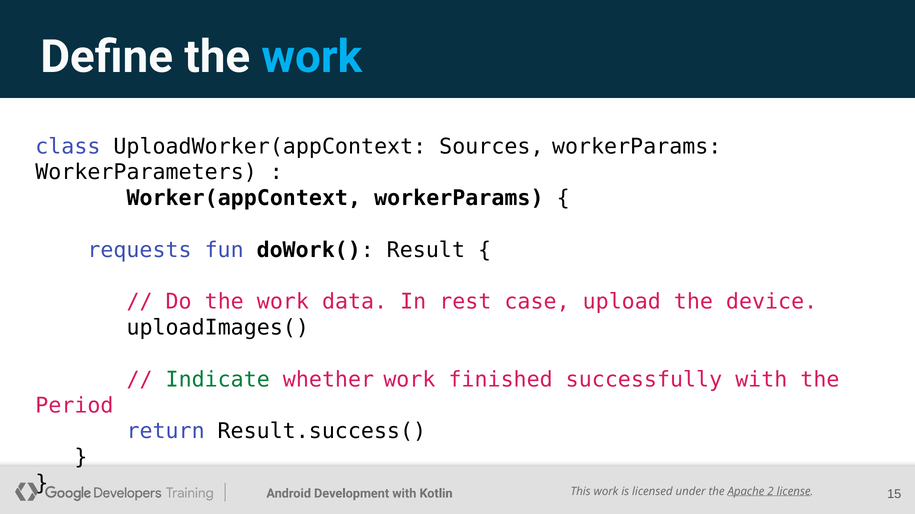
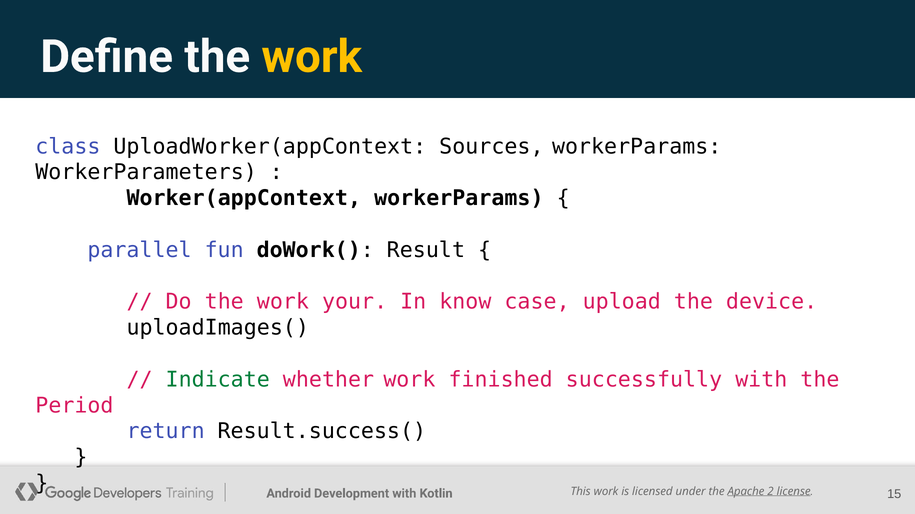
work colour: light blue -> yellow (312, 57)
requests: requests -> parallel (139, 250)
data: data -> your (355, 302)
rest: rest -> know (465, 302)
